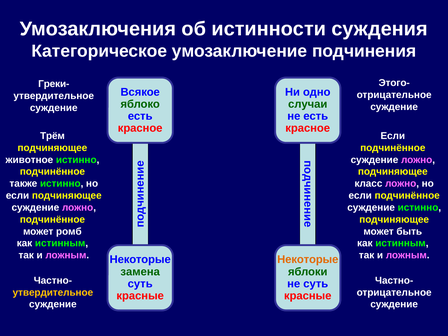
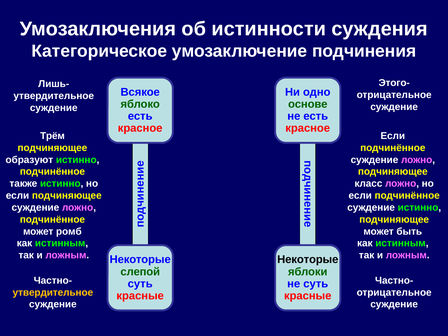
Греки-: Греки- -> Лишь- (54, 84)
случаи: случаи -> основе (308, 104)
животное: животное -> образуют (29, 160)
Некоторые colour: orange -> black (308, 260)
замена: замена -> слепой (140, 272)
